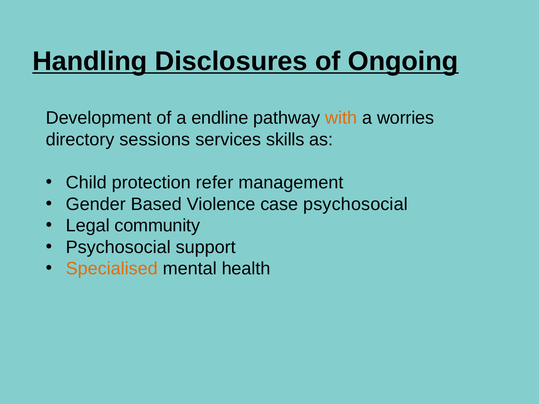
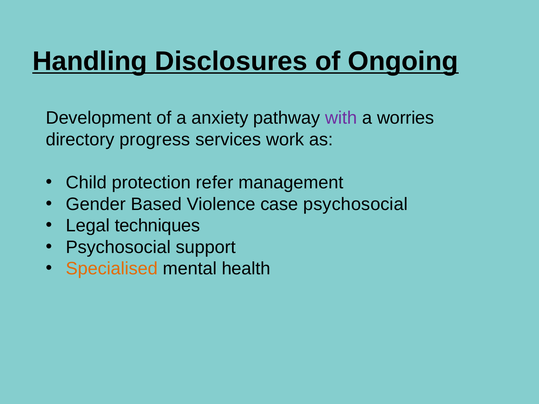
endline: endline -> anxiety (220, 118)
with colour: orange -> purple (341, 118)
sessions: sessions -> progress (155, 140)
skills: skills -> work (285, 140)
community: community -> techniques (157, 226)
